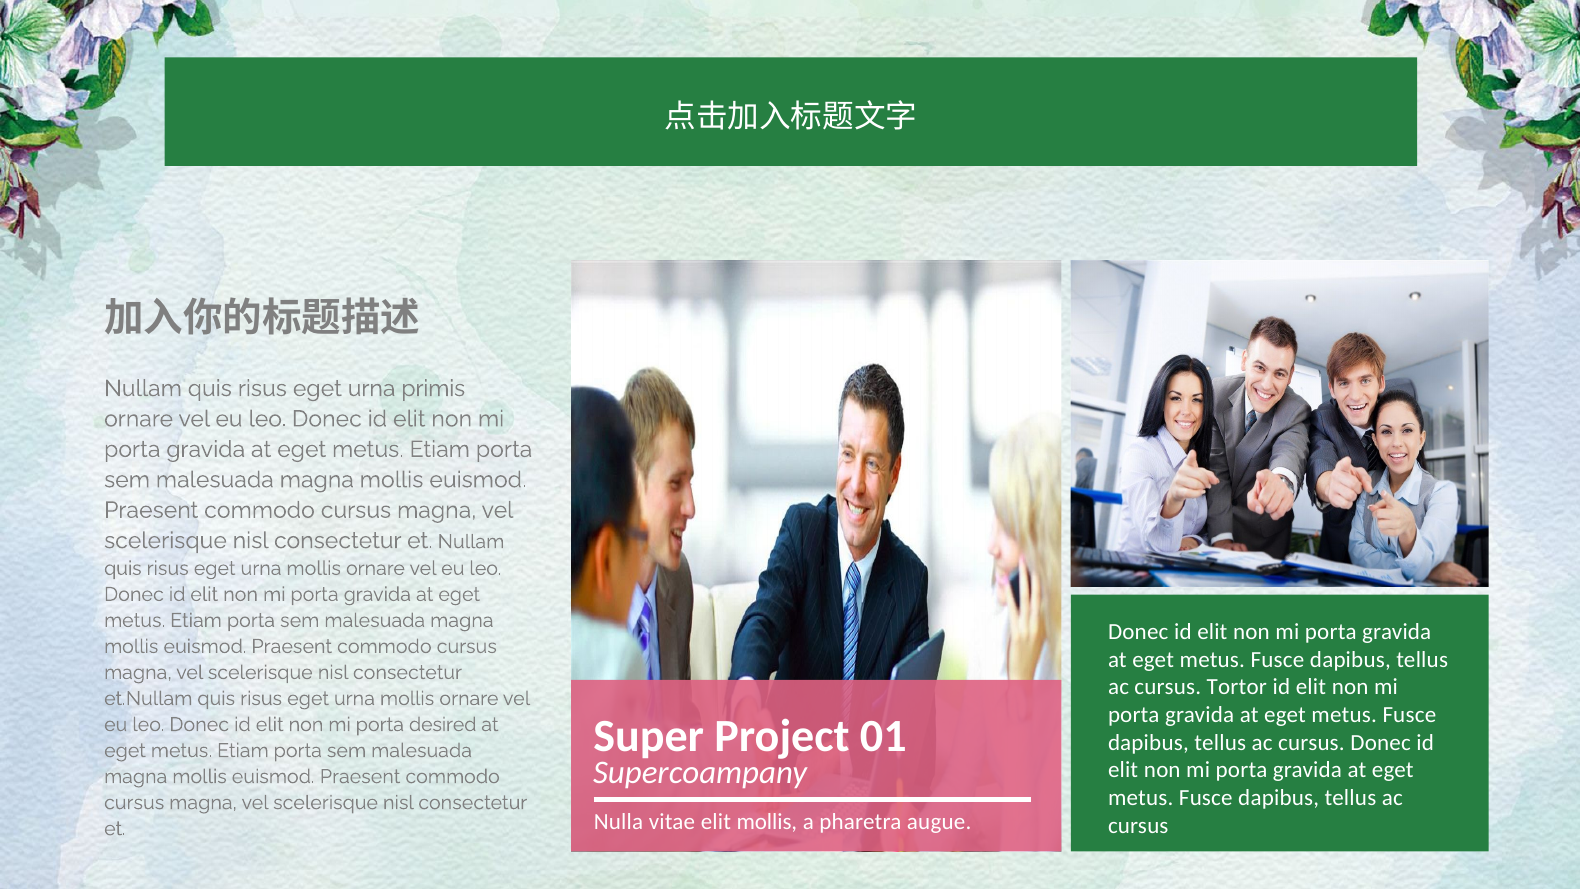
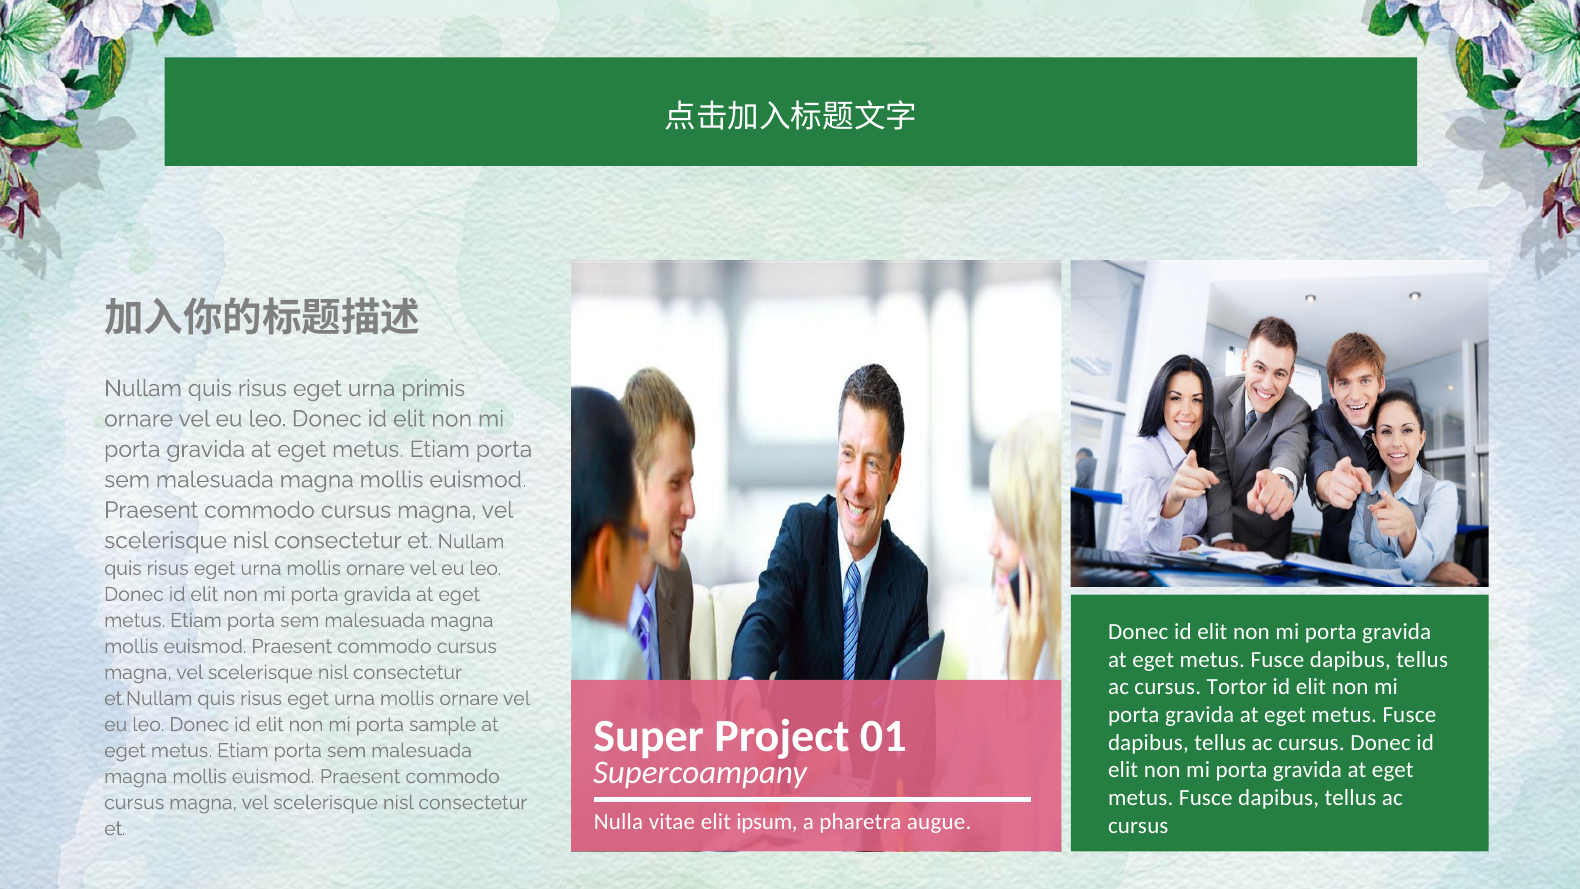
desired: desired -> sample (443, 725)
elit mollis: mollis -> ipsum (767, 822)
